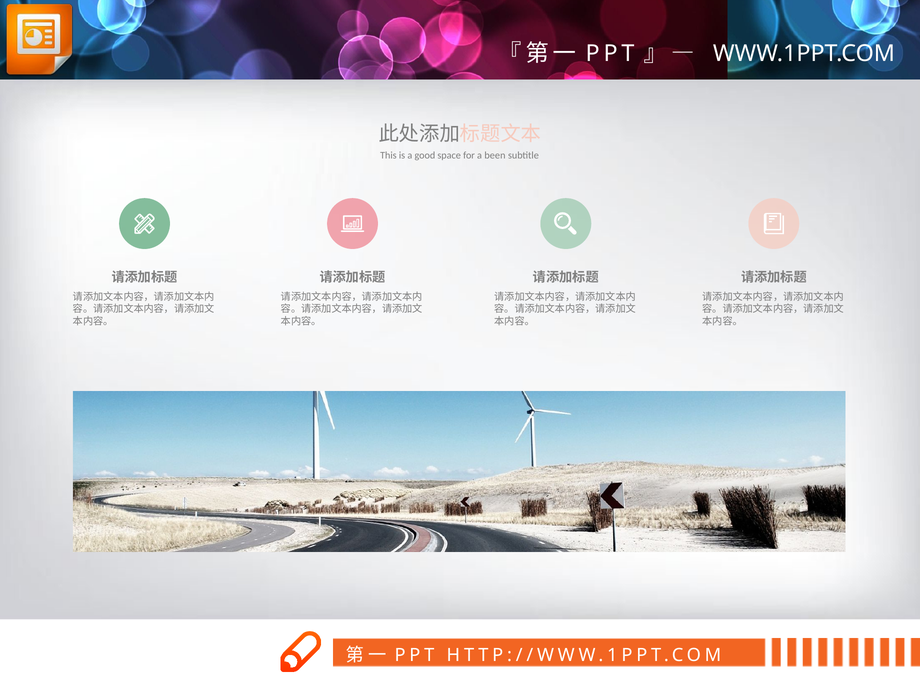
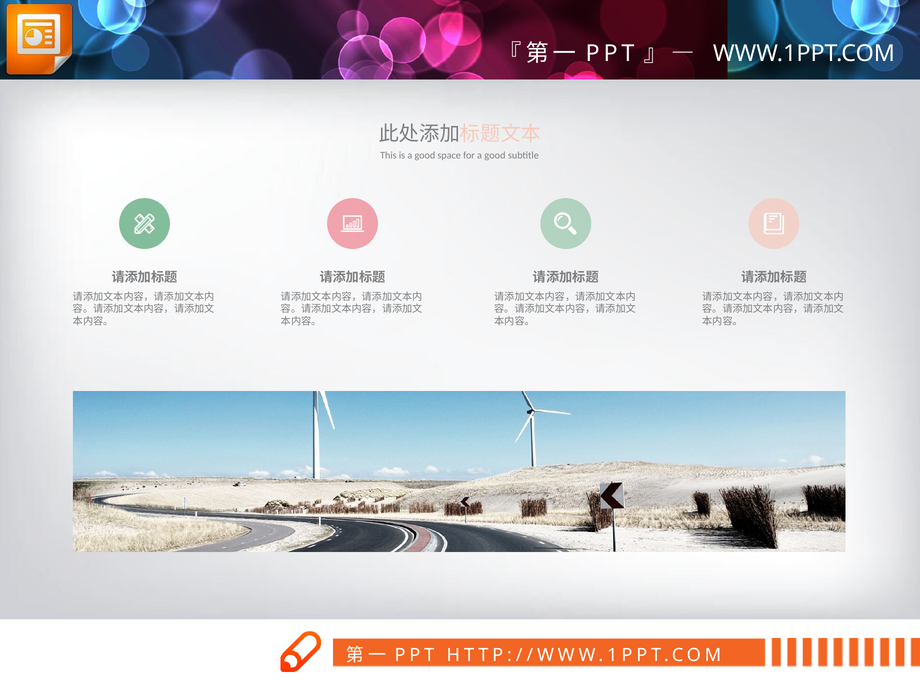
for a been: been -> good (495, 155)
